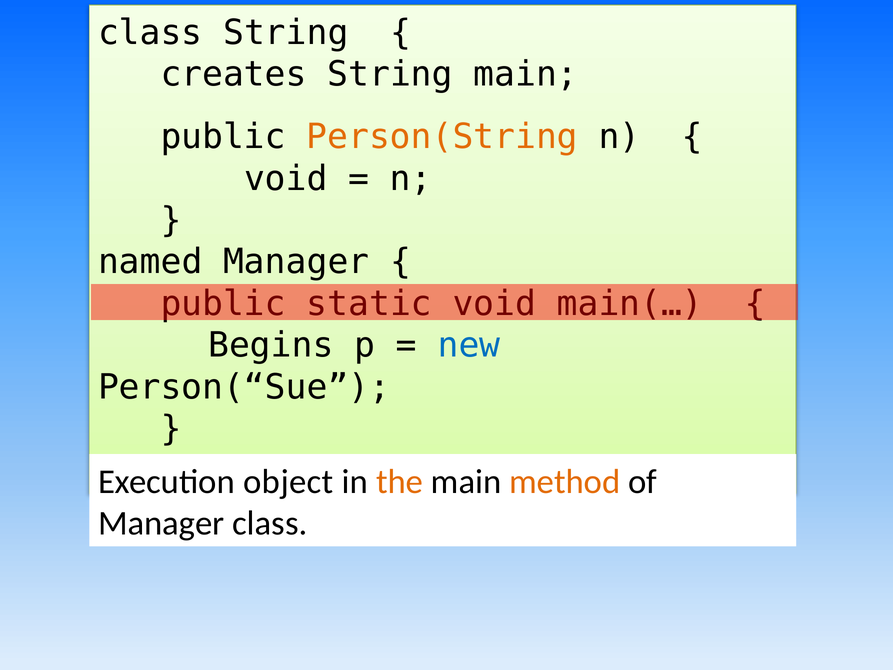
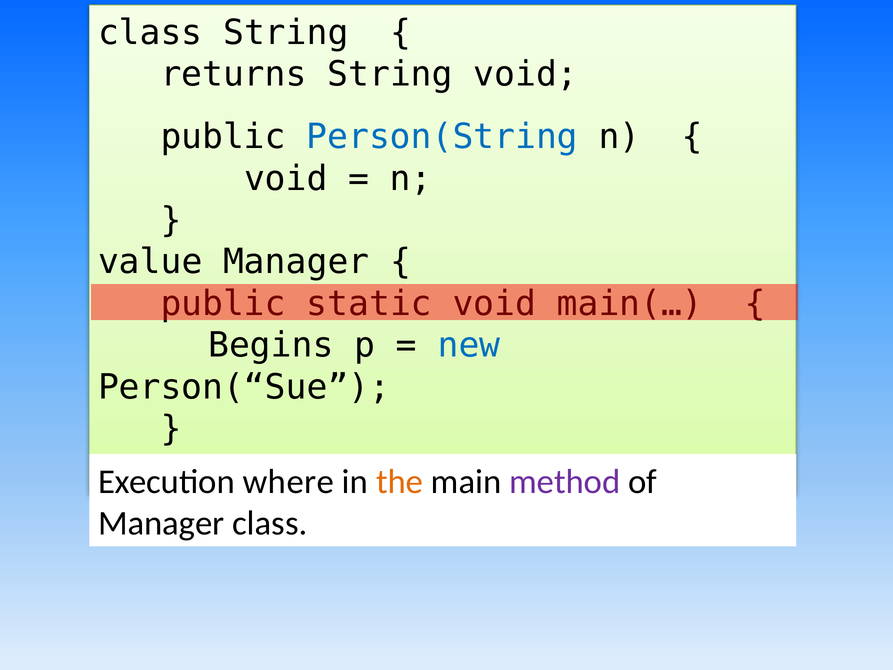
creates: creates -> returns (234, 74)
String main: main -> void (526, 74)
Person(String colour: orange -> blue (442, 137)
named: named -> value (150, 262)
object: object -> where (288, 482)
method colour: orange -> purple (565, 482)
